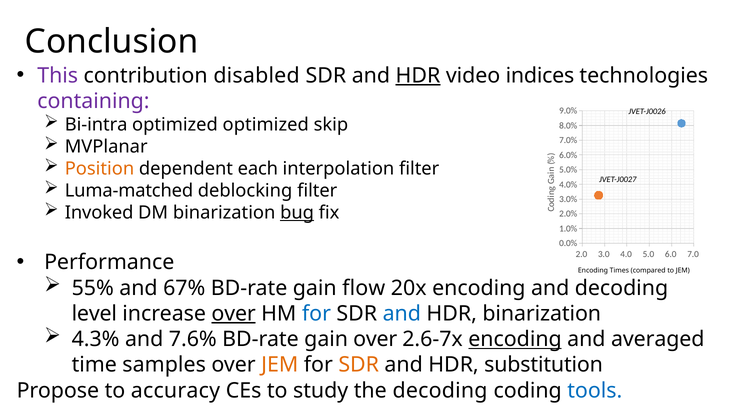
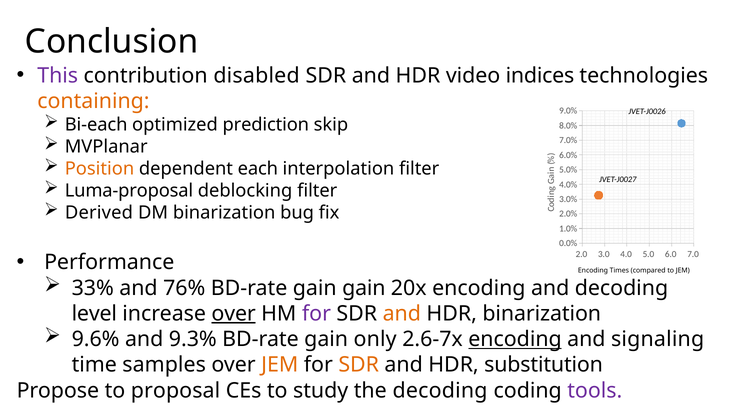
HDR underline: present -> none (418, 76)
containing colour: purple -> orange (93, 101)
Bi-intra: Bi-intra -> Bi-each (96, 125)
optimized optimized: optimized -> prediction (266, 125)
Luma-matched: Luma-matched -> Luma-proposal (129, 191)
Invoked: Invoked -> Derived (99, 213)
bug underline: present -> none (297, 213)
55%: 55% -> 33% (93, 288)
67%: 67% -> 76% (184, 288)
gain flow: flow -> gain (364, 288)
for colour: blue -> purple (316, 314)
and colour: blue -> orange (402, 314)
4.3%: 4.3% -> 9.6% (96, 340)
7.6%: 7.6% -> 9.3% (193, 340)
gain over: over -> only (375, 340)
averaged: averaged -> signaling (658, 340)
accuracy: accuracy -> proposal (176, 391)
tools colour: blue -> purple (595, 391)
